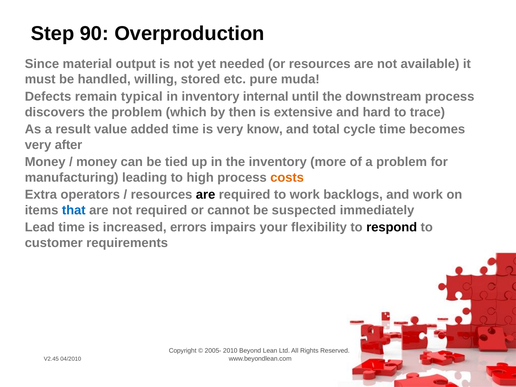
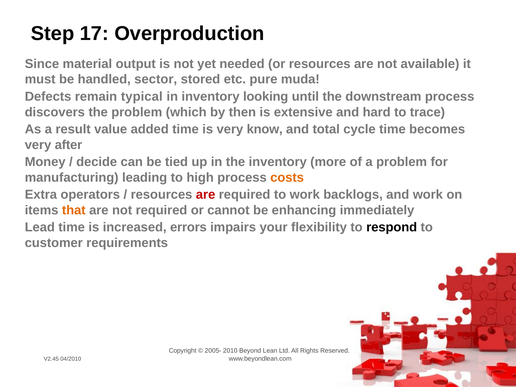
90: 90 -> 17 (94, 34)
willing: willing -> sector (156, 79)
internal: internal -> looking (266, 97)
money: money -> decide (97, 162)
are colour: black -> red (206, 195)
that colour: blue -> orange (74, 210)
suspected: suspected -> enhancing (304, 210)
